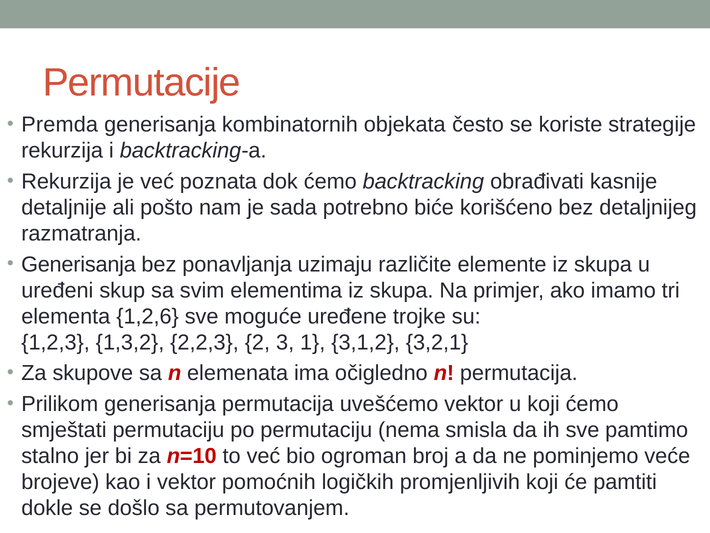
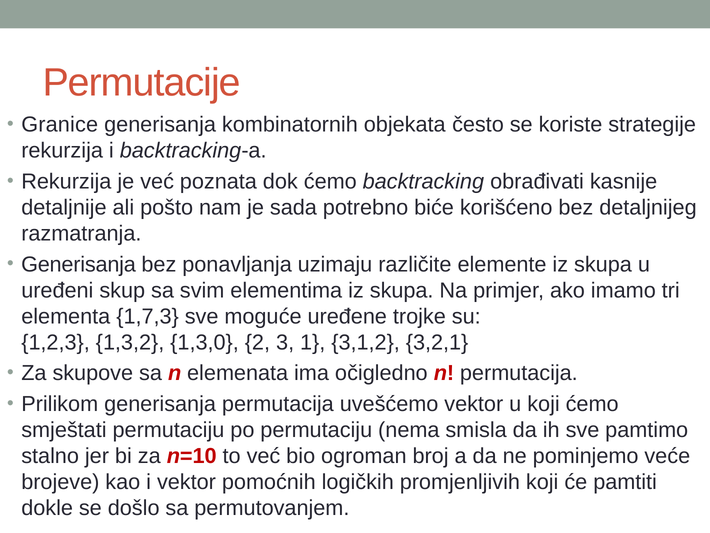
Premda: Premda -> Granice (60, 125)
1,2,6: 1,2,6 -> 1,7,3 (148, 316)
2,2,3: 2,2,3 -> 1,3,0 (205, 342)
